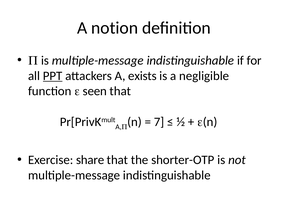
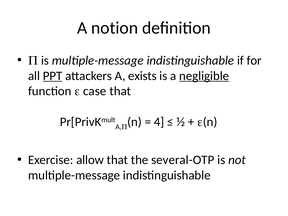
negligible underline: none -> present (204, 76)
seen: seen -> case (95, 91)
7: 7 -> 4 (159, 122)
share: share -> allow (90, 160)
shorter-OTP: shorter-OTP -> several-OTP (183, 160)
